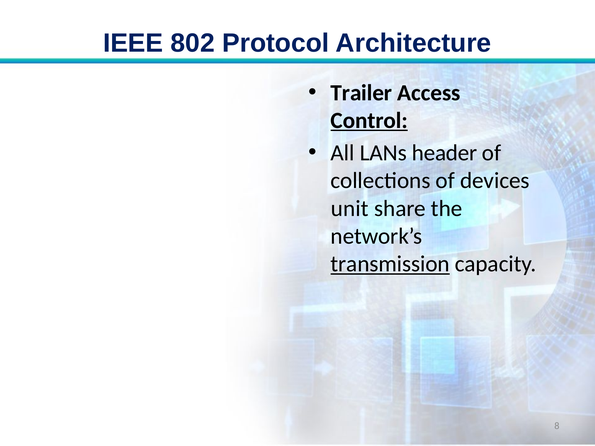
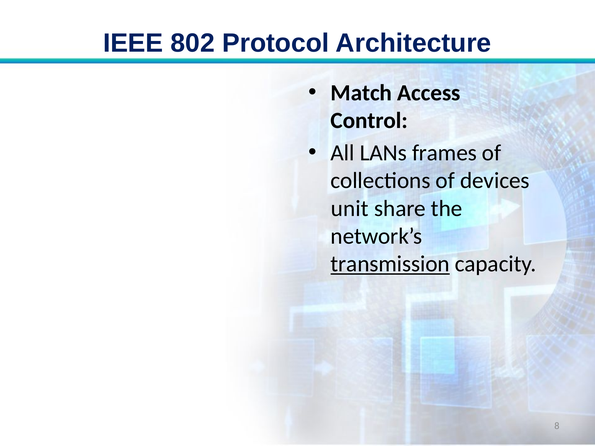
Trailer: Trailer -> Match (361, 93)
Control underline: present -> none (369, 121)
header: header -> frames (444, 153)
